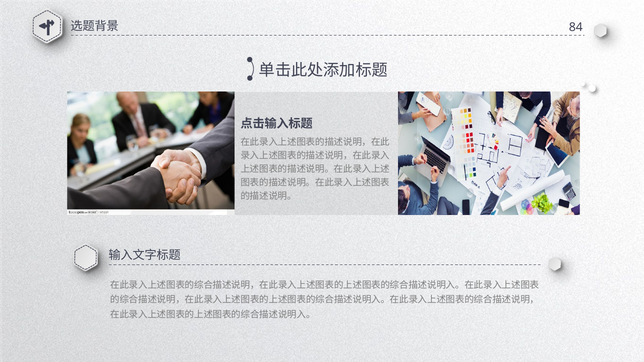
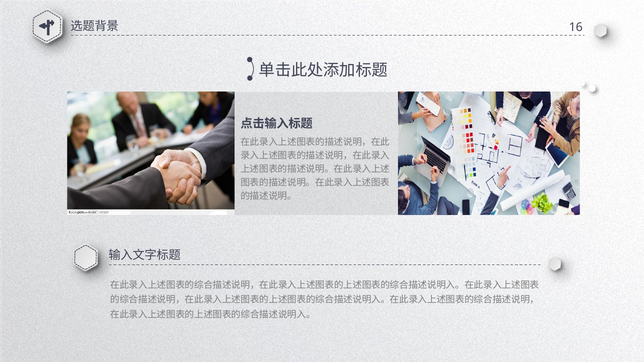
84: 84 -> 16 (576, 28)
